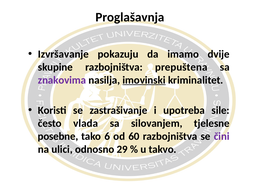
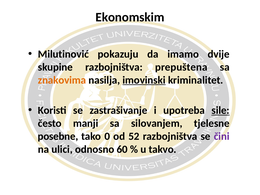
Proglašavnja: Proglašavnja -> Ekonomskim (130, 17)
Izvršavanje: Izvršavanje -> Milutinović (63, 54)
znakovima colour: purple -> orange (62, 80)
sile underline: none -> present (221, 110)
vlada: vlada -> manji (86, 123)
6: 6 -> 0 (107, 136)
60: 60 -> 52 (134, 136)
29: 29 -> 60 (122, 149)
